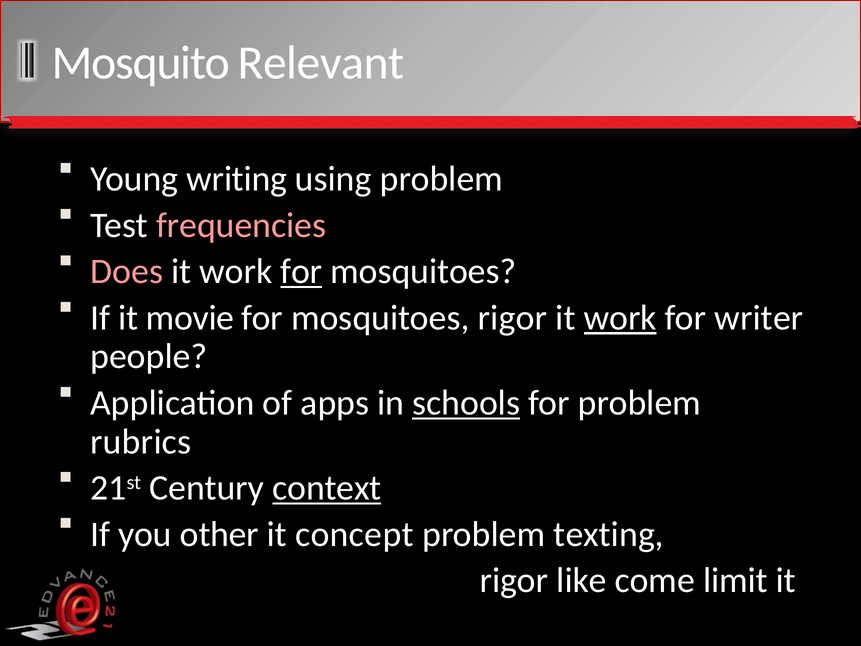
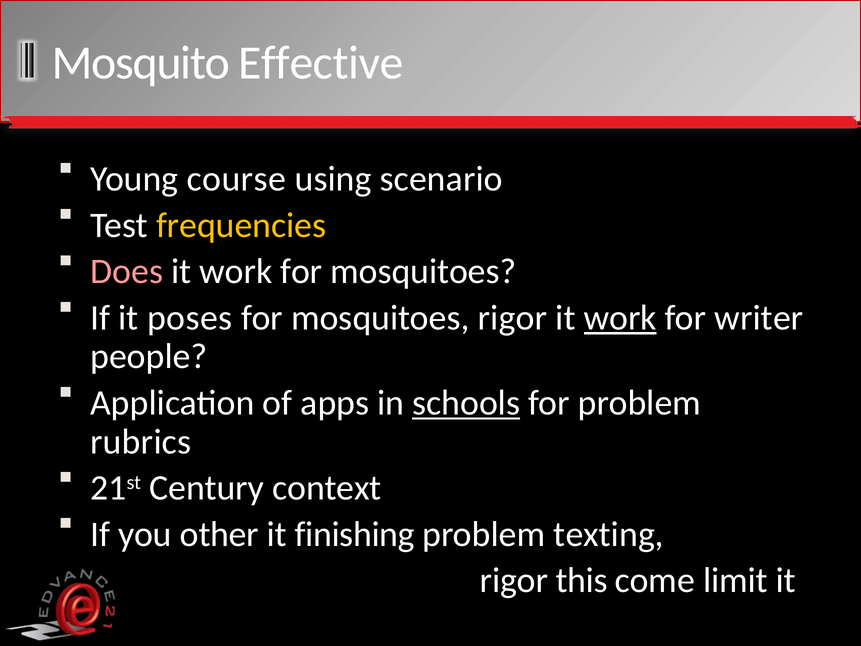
Relevant: Relevant -> Effective (321, 63)
writing: writing -> course (236, 179)
using problem: problem -> scenario (441, 179)
frequencies colour: pink -> yellow (241, 225)
for underline: present -> none (301, 271)
movie: movie -> poses (190, 318)
context underline: present -> none (327, 488)
concept: concept -> finishing (355, 534)
like: like -> this (582, 580)
